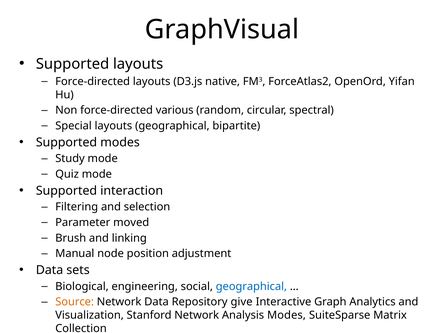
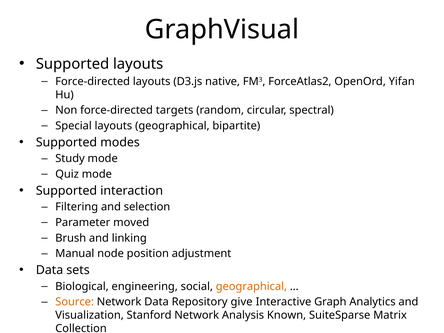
various: various -> targets (175, 110)
geographical colour: blue -> orange (251, 286)
Analysis Modes: Modes -> Known (287, 315)
